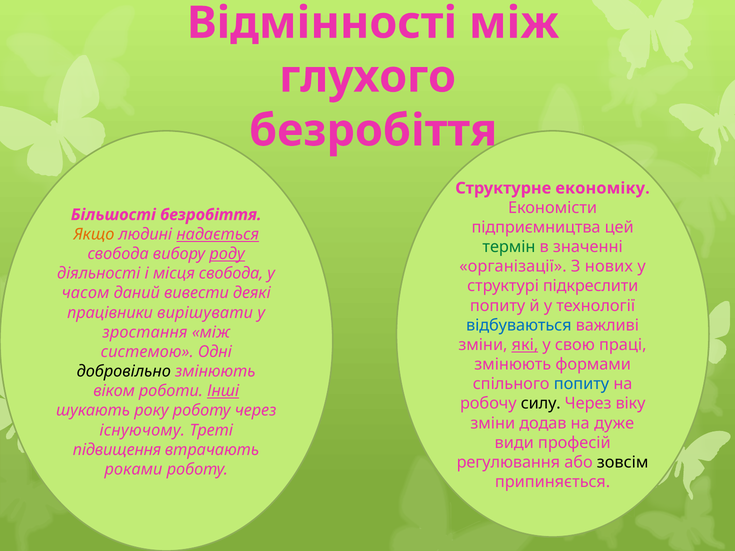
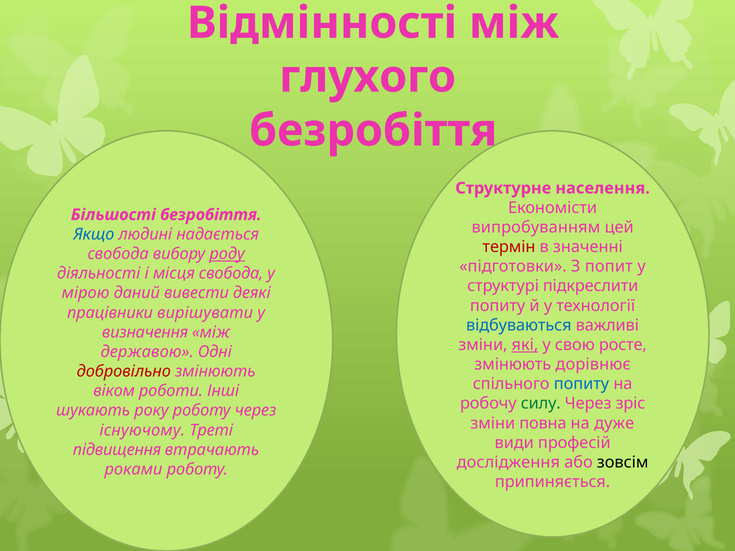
економіку: економіку -> населення (603, 188)
підприємництва: підприємництва -> випробуванням (536, 227)
Якщо colour: orange -> blue (94, 234)
надається underline: present -> none (218, 234)
термін colour: green -> red (509, 247)
організації: організації -> підготовки (513, 267)
нових: нових -> попит (609, 267)
часом: часом -> мірою (86, 293)
зростання: зростання -> визначення (145, 332)
праці: праці -> росте (623, 345)
системою: системою -> державою (147, 352)
формами: формами -> дорівнює (593, 365)
добровільно colour: black -> red (124, 372)
Інші underline: present -> none (223, 391)
силу colour: black -> green (541, 404)
віку: віку -> зріс (630, 404)
додав: додав -> повна (543, 423)
регулювання: регулювання -> дослідження (508, 463)
